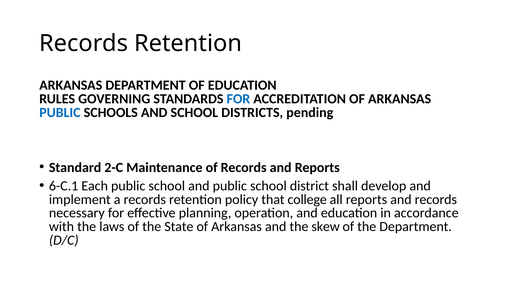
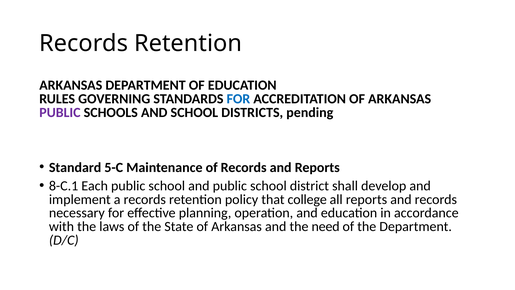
PUBLIC colour: blue -> purple (60, 112)
2-C: 2-C -> 5-C (114, 167)
6-C.1: 6-C.1 -> 8-C.1 (64, 186)
skew: skew -> need (326, 226)
